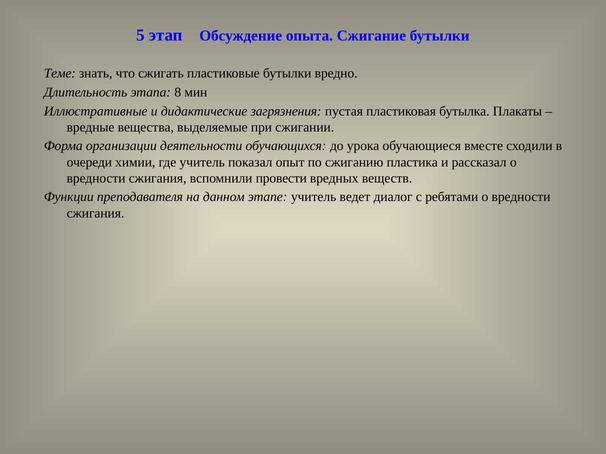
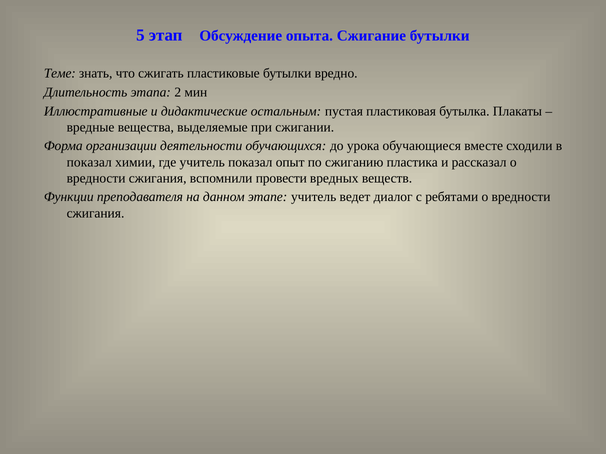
8: 8 -> 2 (178, 92)
загрязнения: загрязнения -> остальным (286, 111)
очереди: очереди -> показал (89, 162)
